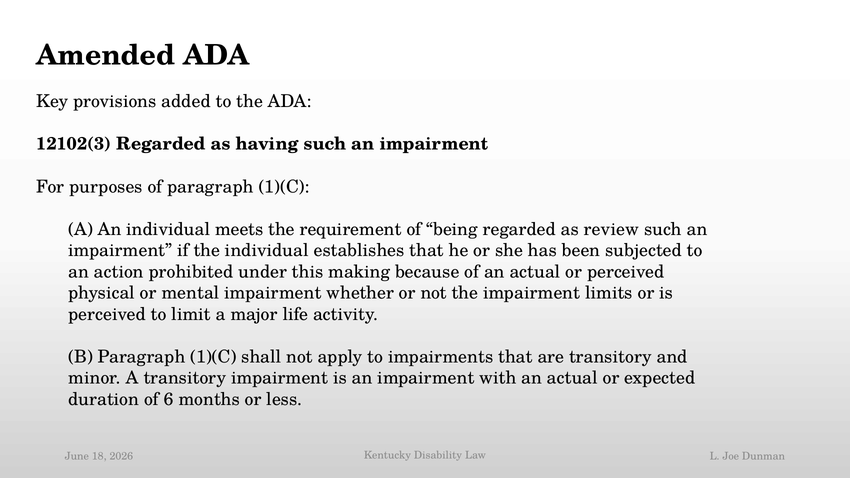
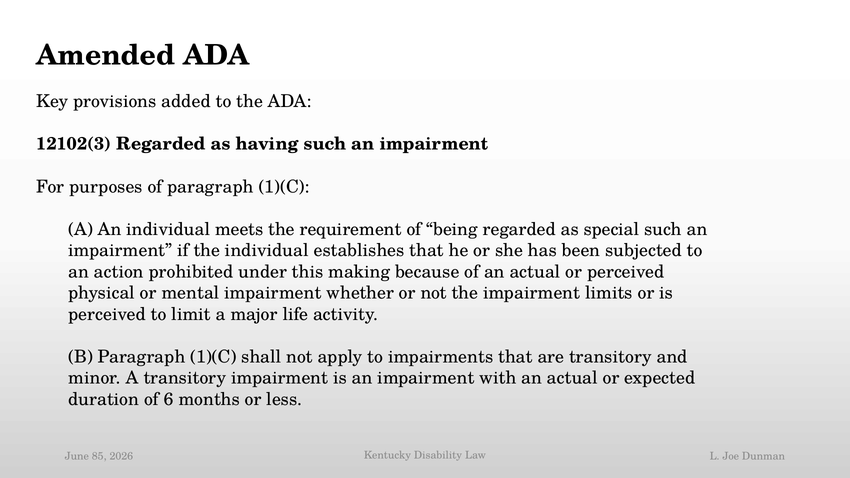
review: review -> special (612, 229)
18: 18 -> 85 (99, 457)
